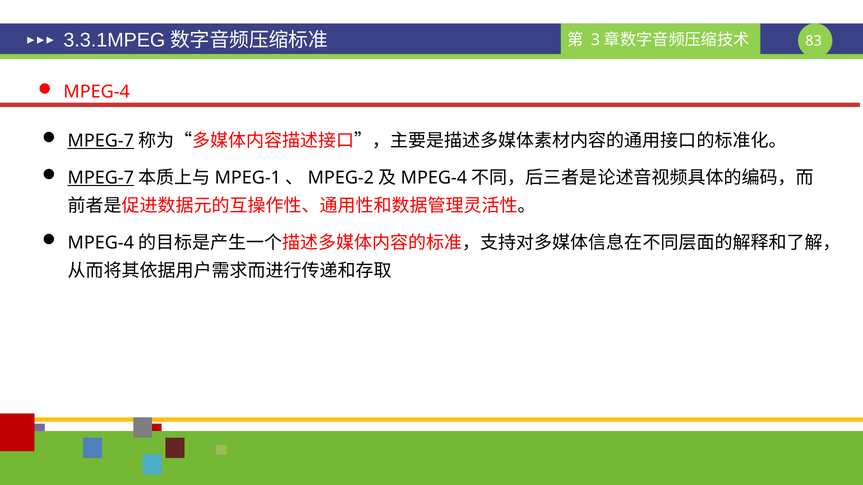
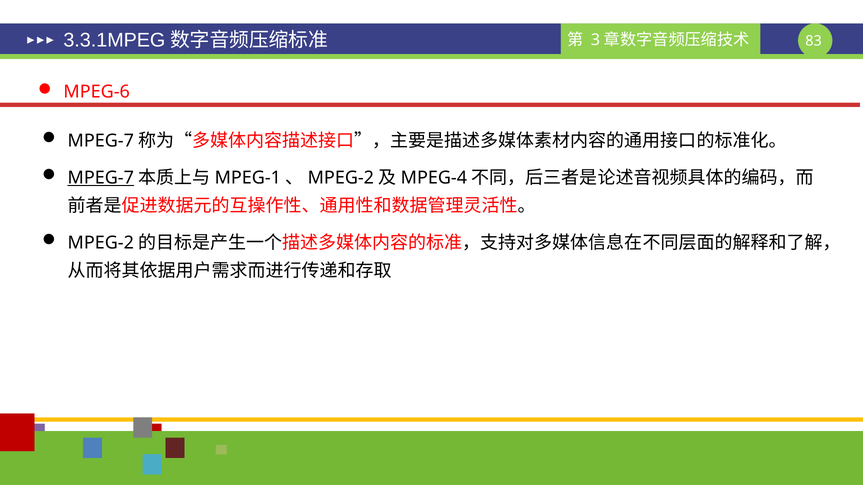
MPEG-4: MPEG-4 -> MPEG-6 (97, 92)
MPEG-7 underline: present -> none (101, 141)
MPEG-4: MPEG-4 -> MPEG-2 (101, 243)
